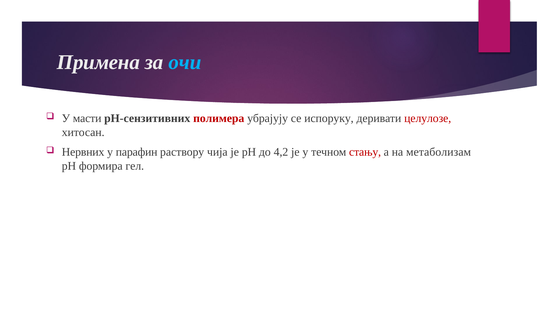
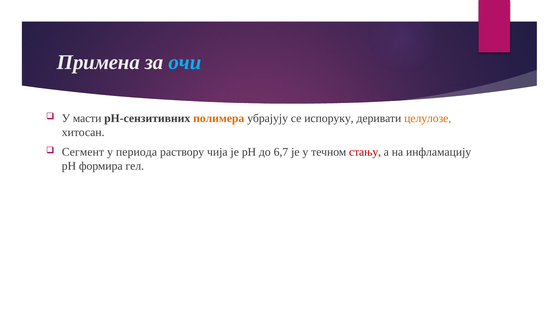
полимера colour: red -> orange (219, 118)
целулозе colour: red -> orange (428, 118)
Нервних: Нервних -> Сегмент (83, 152)
парафин: парафин -> периода (136, 152)
4,2: 4,2 -> 6,7 (281, 152)
метаболизам: метаболизам -> инфламацију (439, 152)
